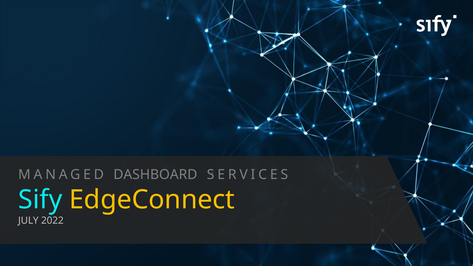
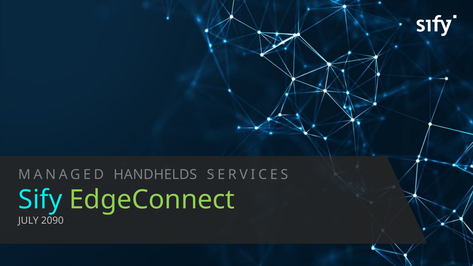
DASHBOARD: DASHBOARD -> HANDHELDS (155, 175)
EdgeConnect colour: yellow -> light green (152, 200)
2022: 2022 -> 2090 (52, 221)
